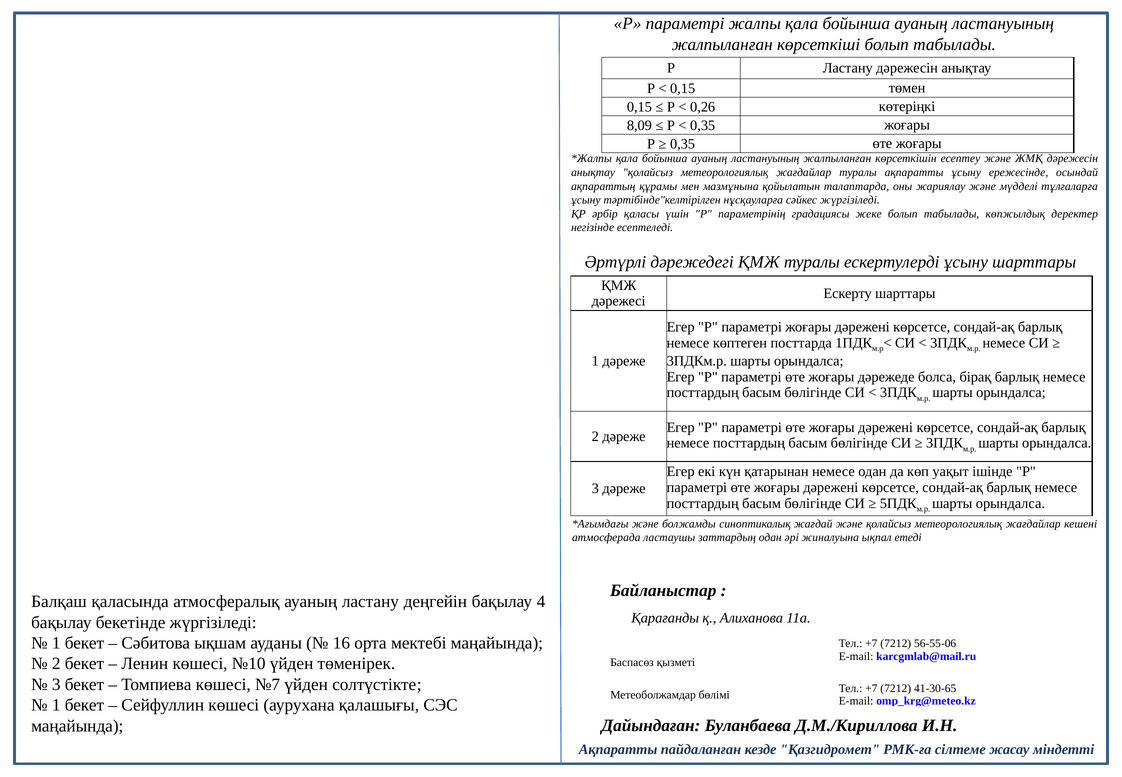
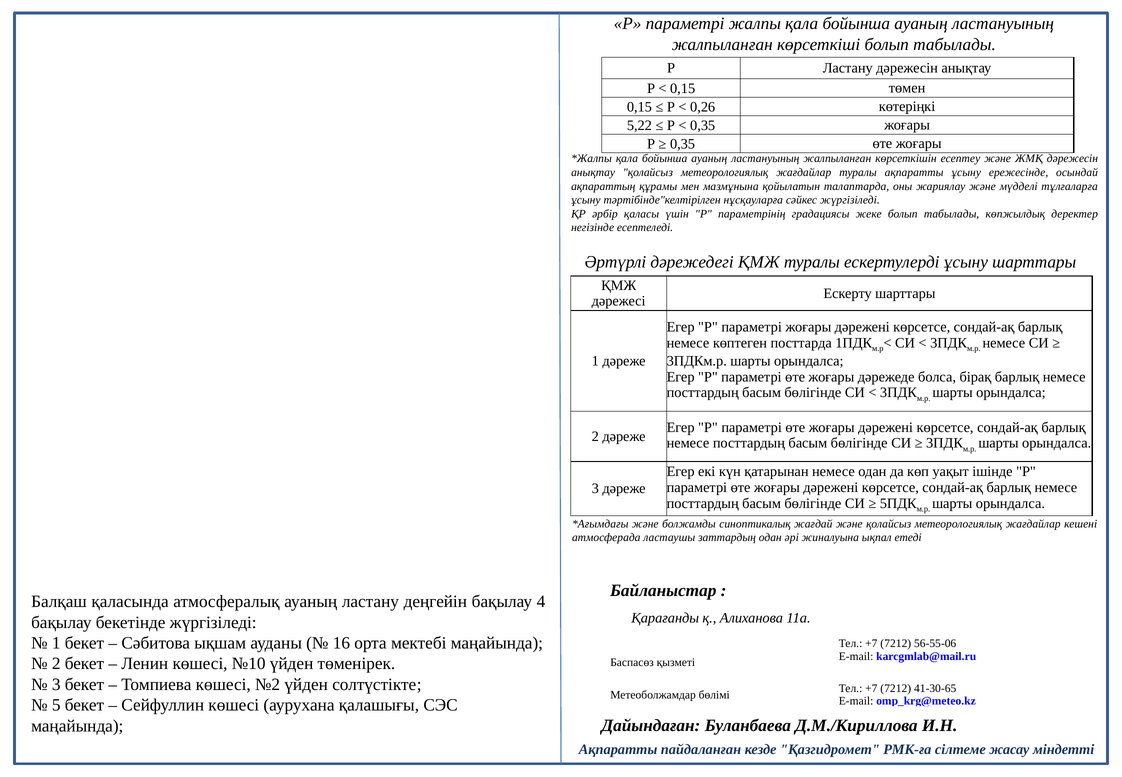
8,09: 8,09 -> 5,22 (639, 126)
№7: №7 -> №2 (268, 684)
1: 1 -> 5 (56, 705)
